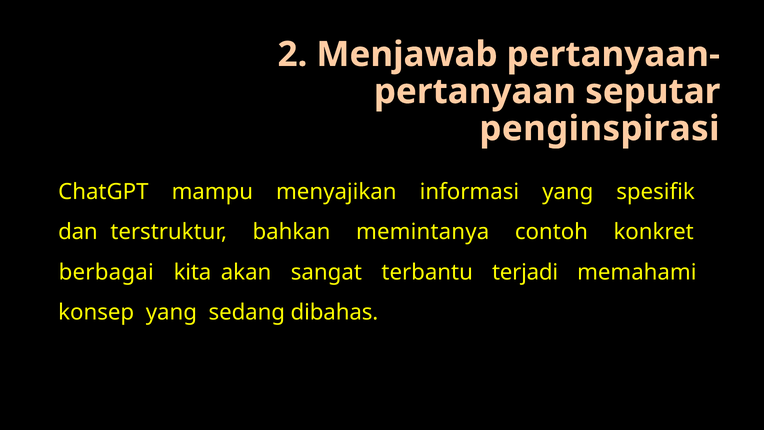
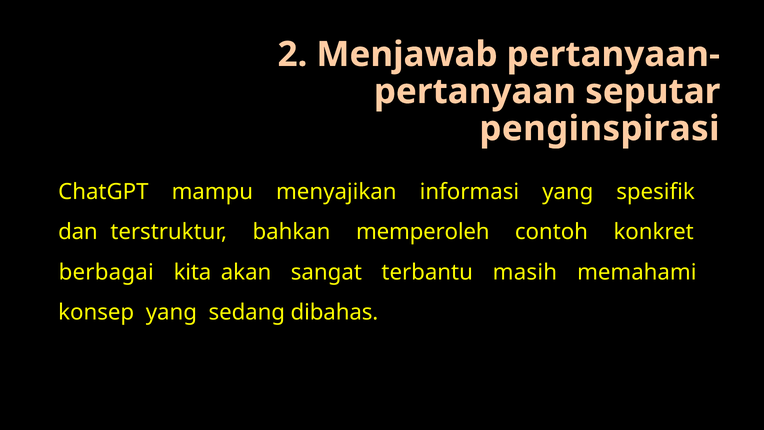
memintanya: memintanya -> memperoleh (423, 232)
terjadi: terjadi -> masih (525, 272)
